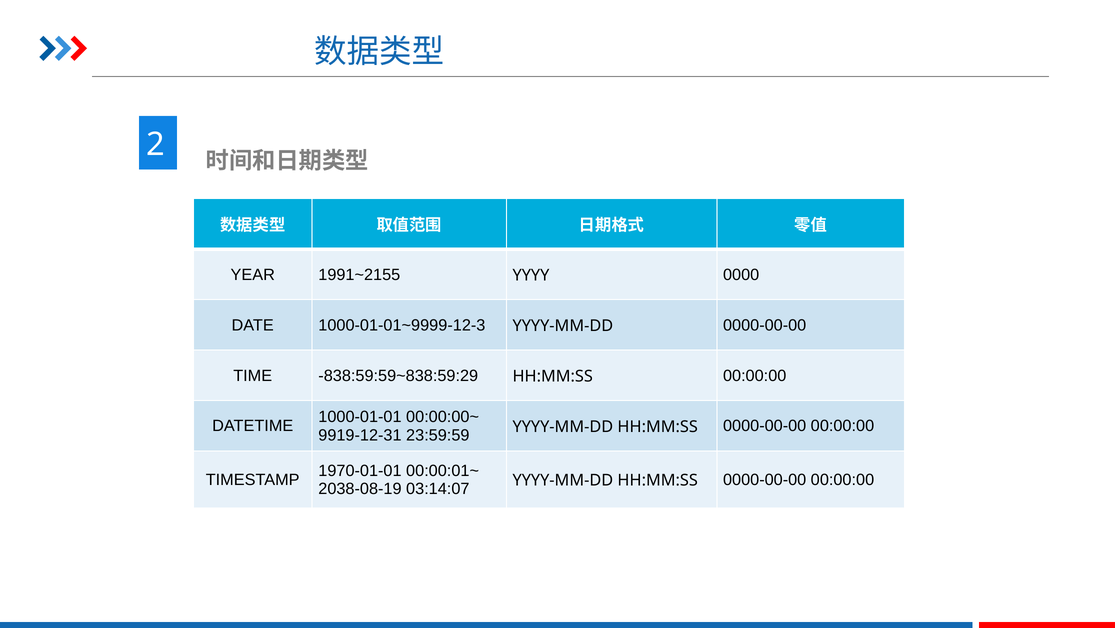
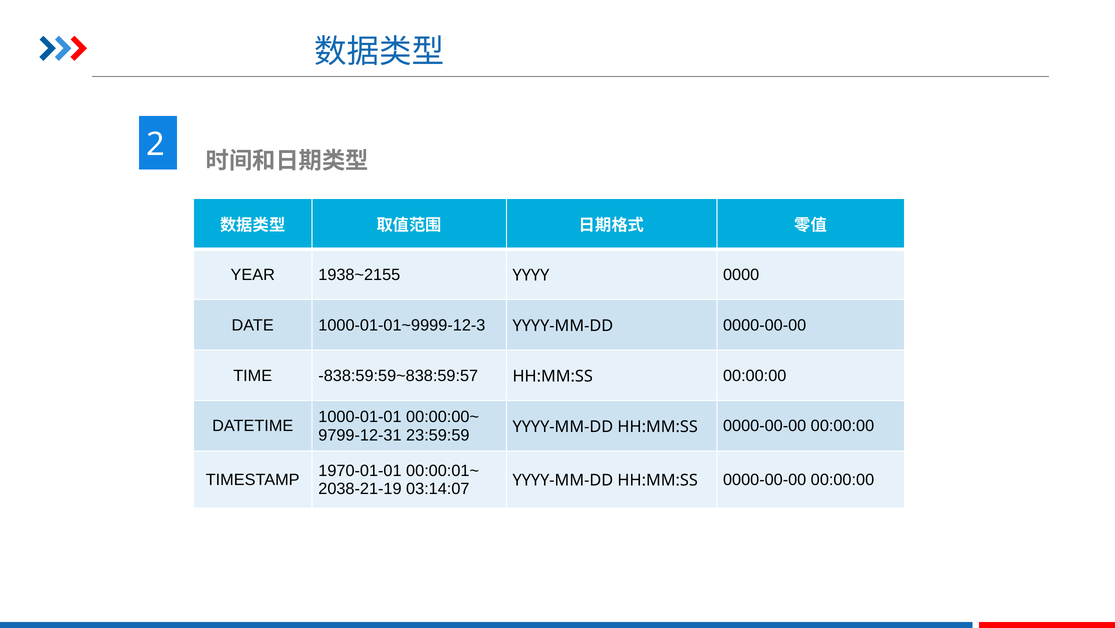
1991~2155: 1991~2155 -> 1938~2155 (359, 275)
-838:59:59~838:59:29: -838:59:59~838:59:29 -> -838:59:59~838:59:57 (398, 375)
9919-12-31: 9919-12-31 -> 9799-12-31 (360, 435)
2038-08-19: 2038-08-19 -> 2038-21-19 (360, 488)
